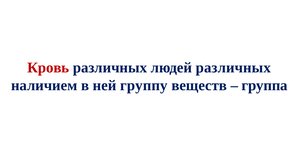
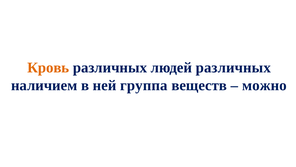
Кровь colour: red -> orange (48, 67)
группу: группу -> группа (144, 85)
группа: группа -> можно (264, 85)
